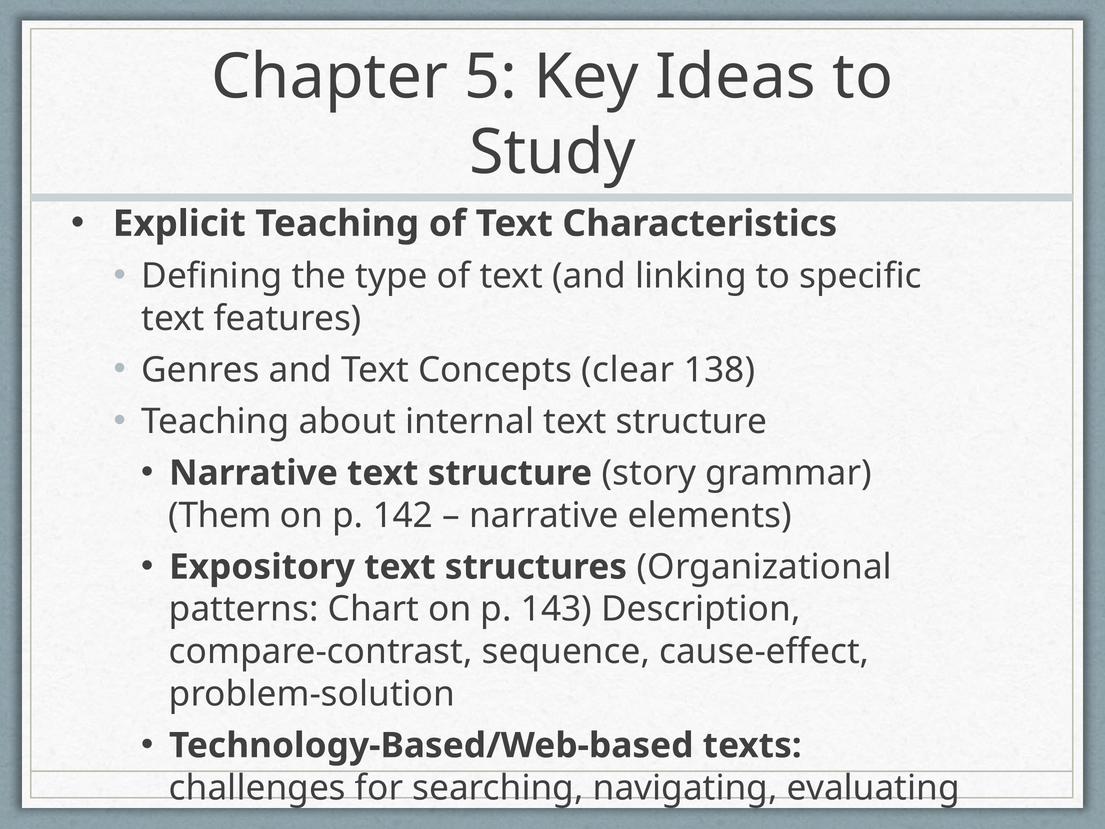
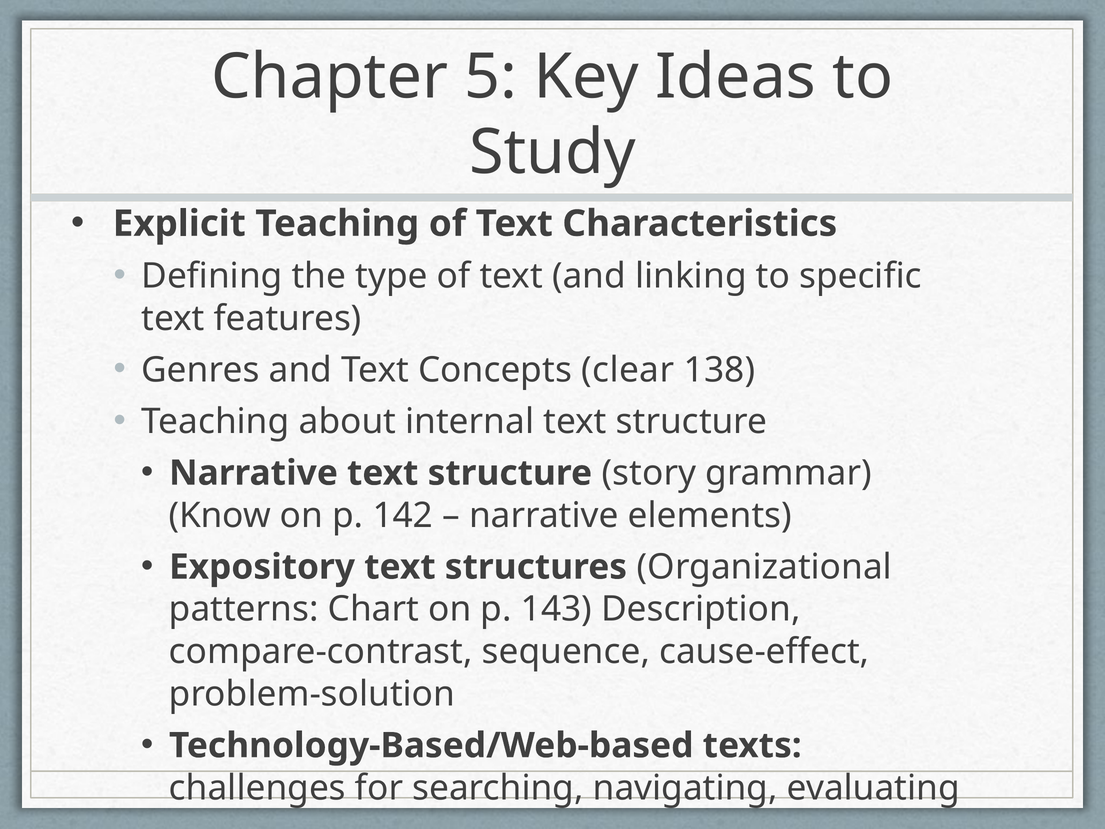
Them: Them -> Know (220, 515)
